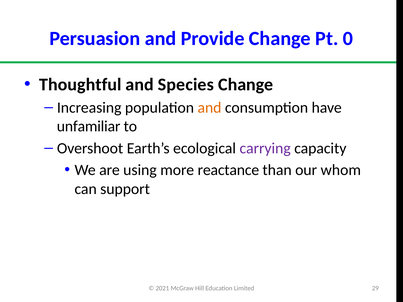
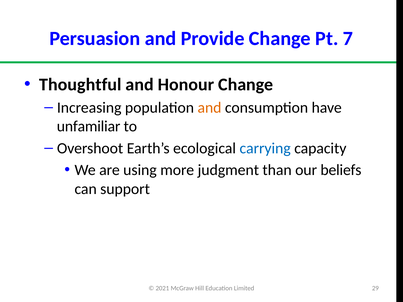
0: 0 -> 7 (348, 39)
Species: Species -> Honour (186, 85)
carrying colour: purple -> blue (265, 148)
reactance: reactance -> judgment (228, 170)
whom: whom -> beliefs (341, 170)
